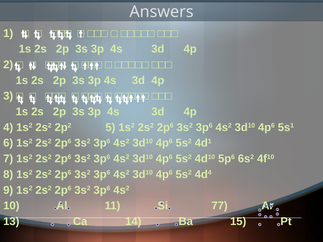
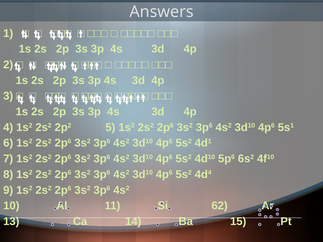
77: 77 -> 62 (220, 206)
